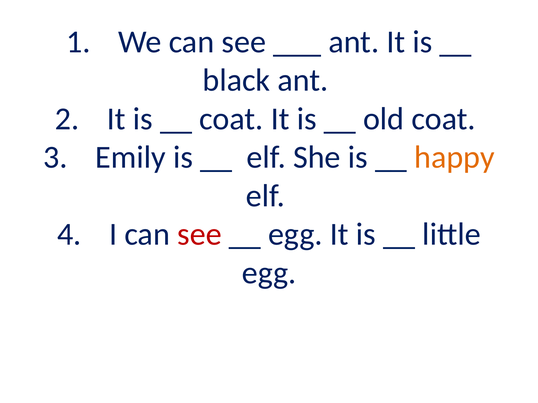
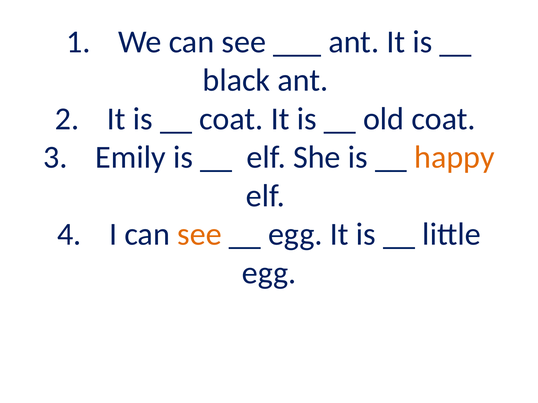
see colour: red -> orange (199, 235)
